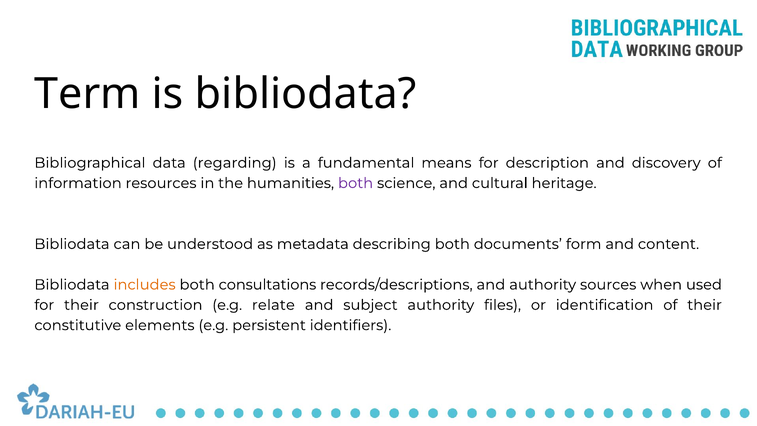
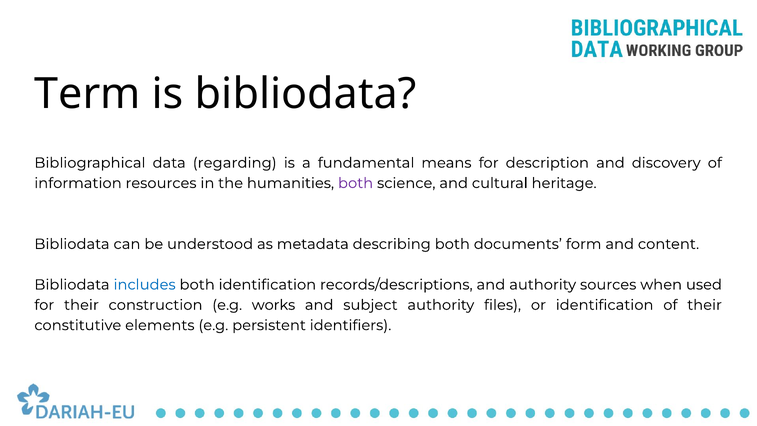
includes colour: orange -> blue (145, 285)
both consultations: consultations -> identification (267, 285)
relate: relate -> works (273, 305)
